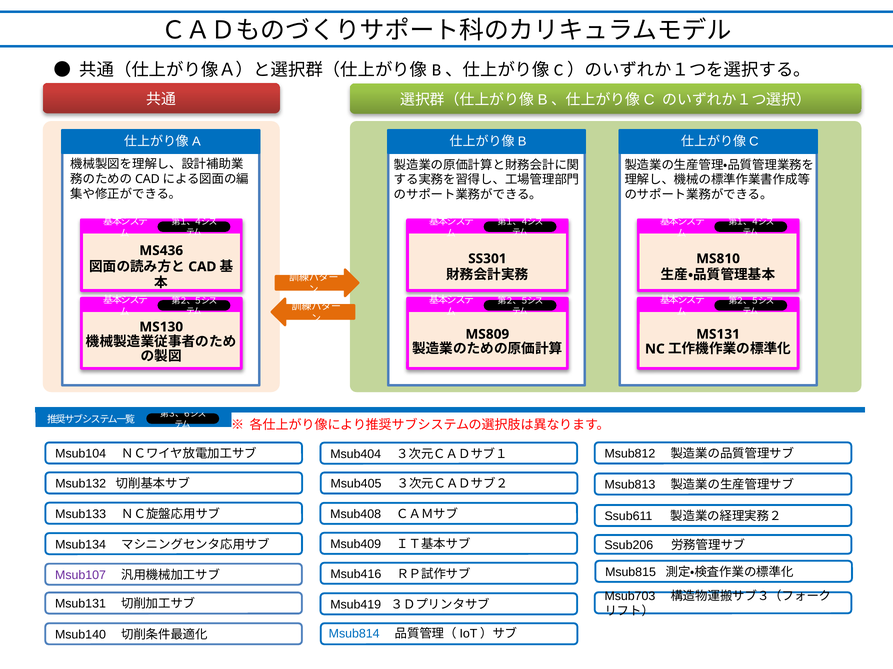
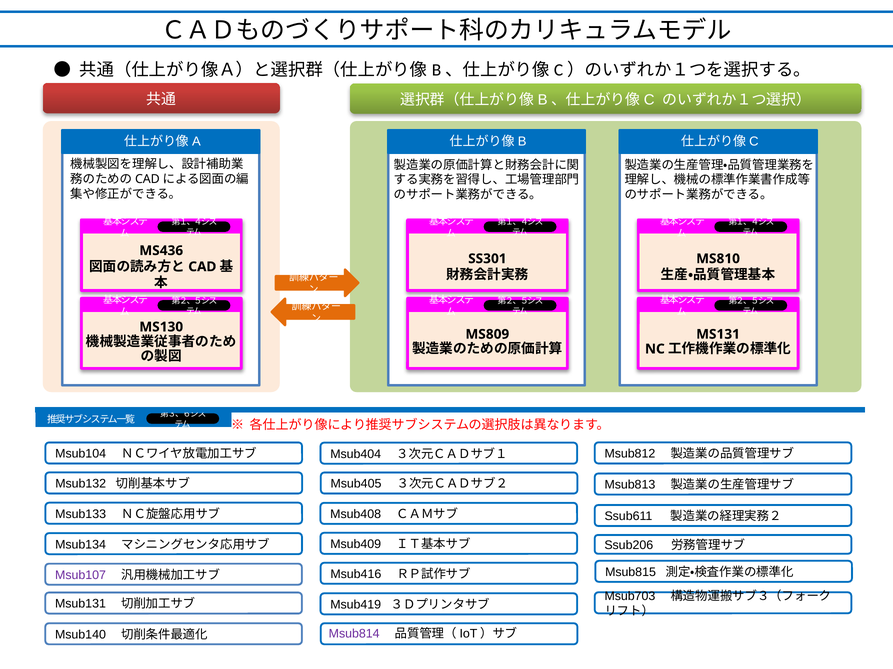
Msub814 colour: blue -> purple (354, 634)
